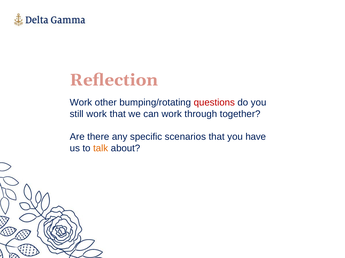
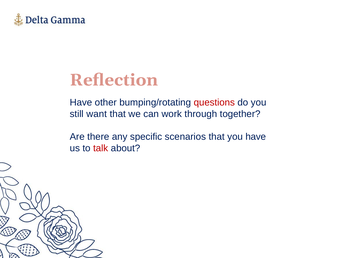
Work: Work -> Have (81, 103)
still work: work -> want (97, 114)
talk colour: orange -> red (101, 149)
